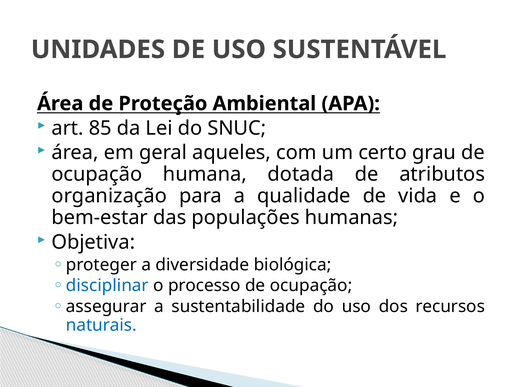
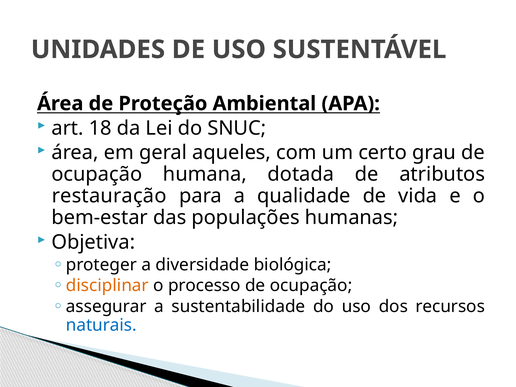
85: 85 -> 18 (100, 128)
organização: organização -> restauração (109, 196)
disciplinar colour: blue -> orange (107, 286)
